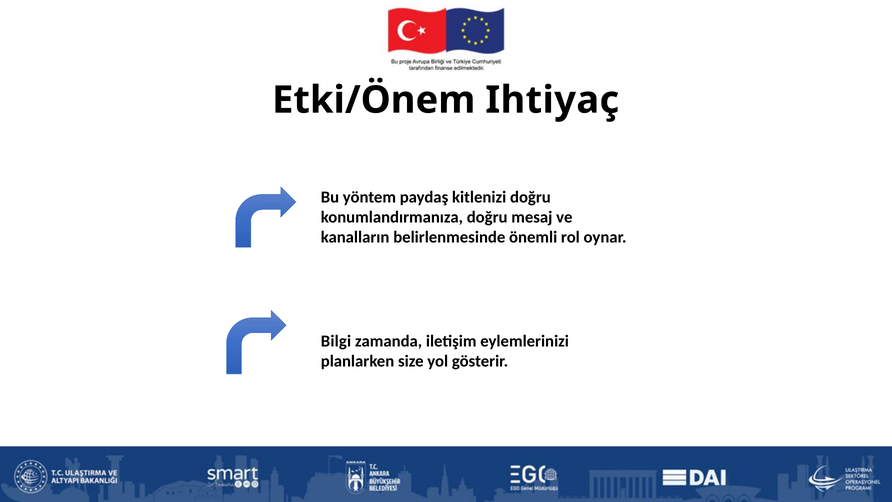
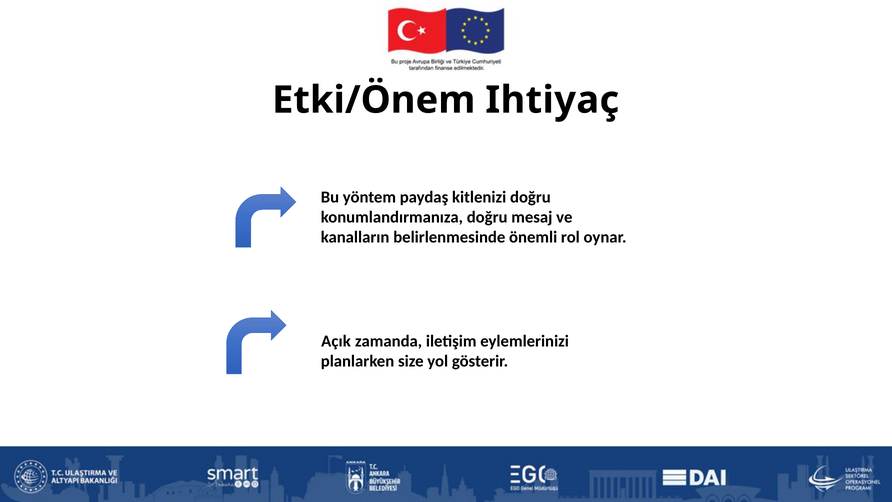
Bilgi: Bilgi -> Açık (336, 341)
